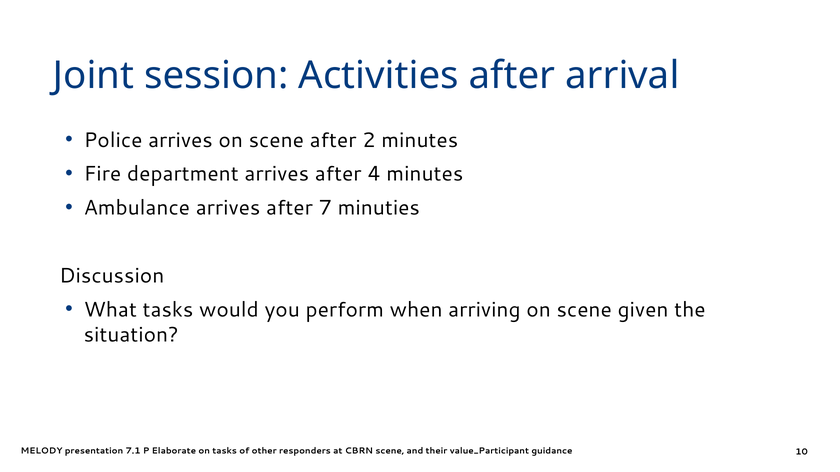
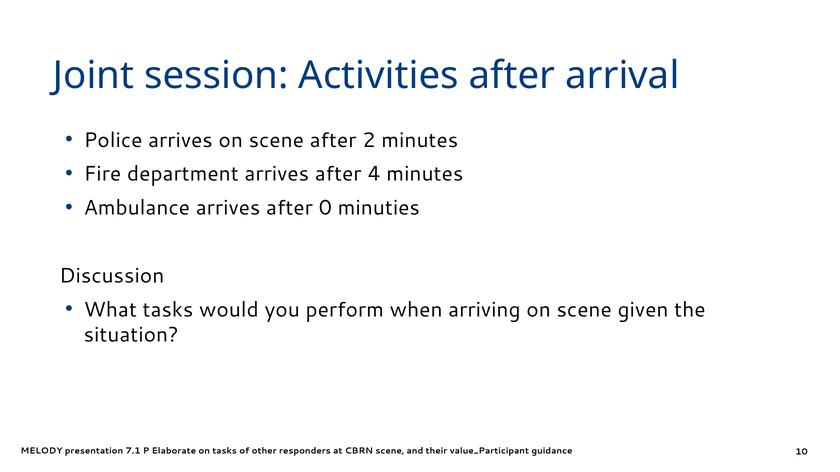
7: 7 -> 0 (325, 208)
